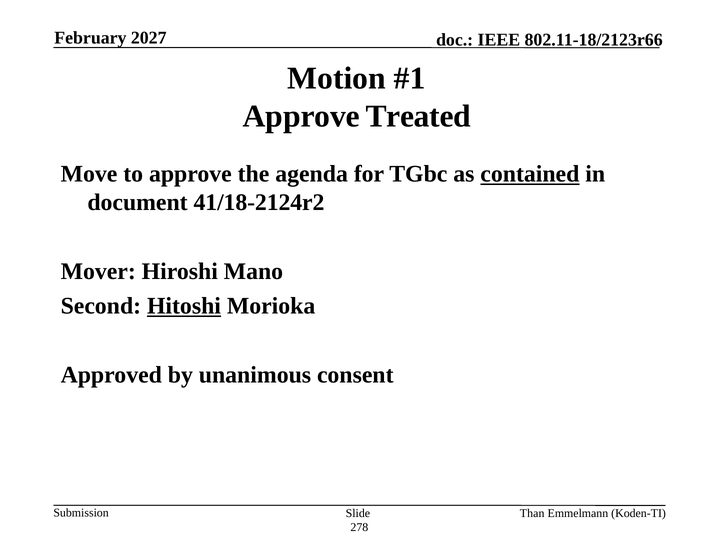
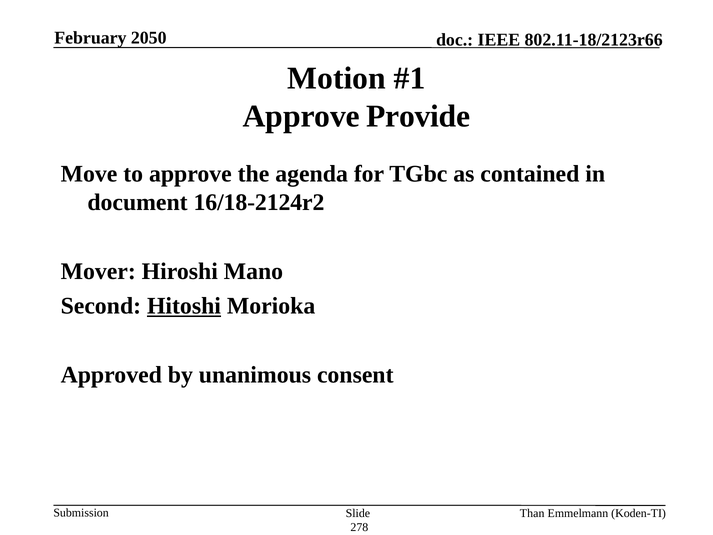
2027: 2027 -> 2050 (149, 38)
Treated: Treated -> Provide (418, 116)
contained underline: present -> none (530, 174)
41/18-2124r2: 41/18-2124r2 -> 16/18-2124r2 (259, 203)
